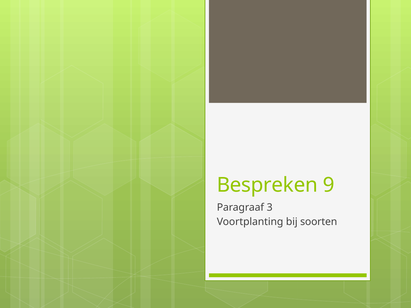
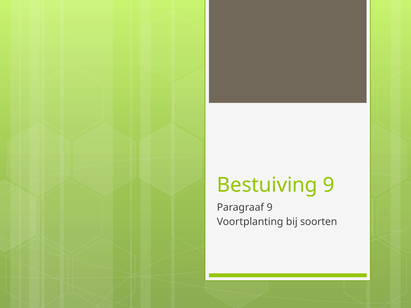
Bespreken: Bespreken -> Bestuiving (267, 185)
Paragraaf 3: 3 -> 9 (270, 208)
